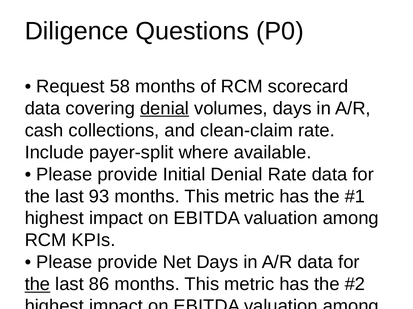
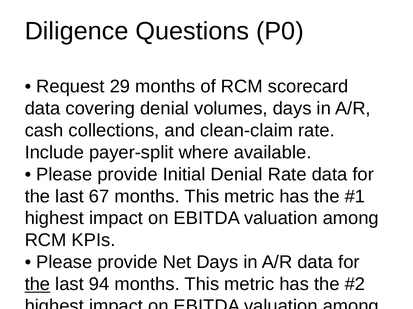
58: 58 -> 29 (120, 87)
denial underline: present -> none (165, 109)
93: 93 -> 67 (99, 197)
86: 86 -> 94 (99, 285)
